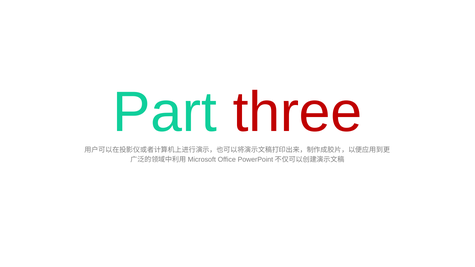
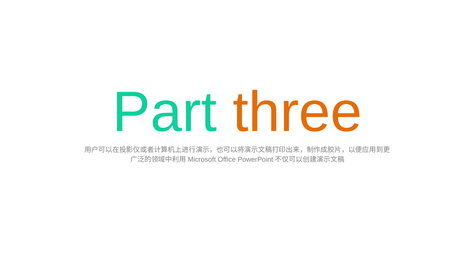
three colour: red -> orange (297, 113)
